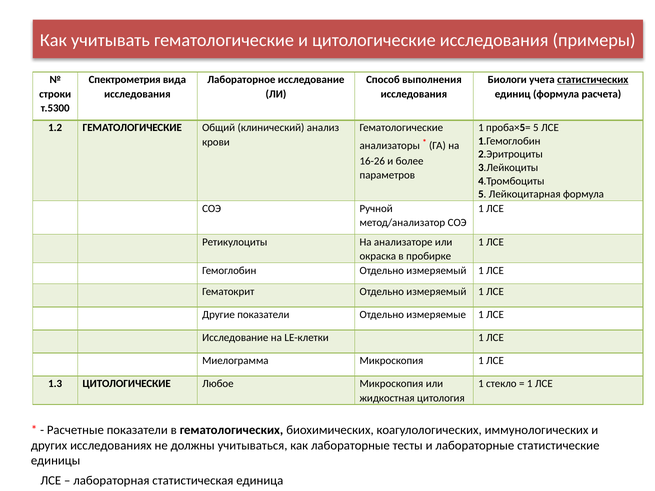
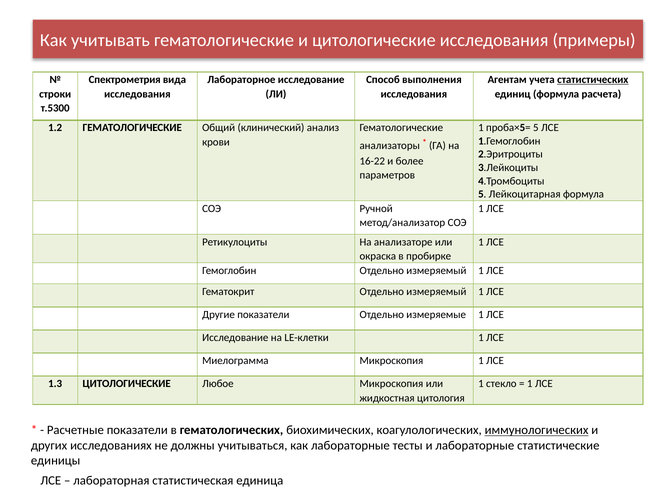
Биологи: Биологи -> Агентам (507, 80)
16-26: 16-26 -> 16-22 (372, 161)
иммунологических underline: none -> present (537, 430)
